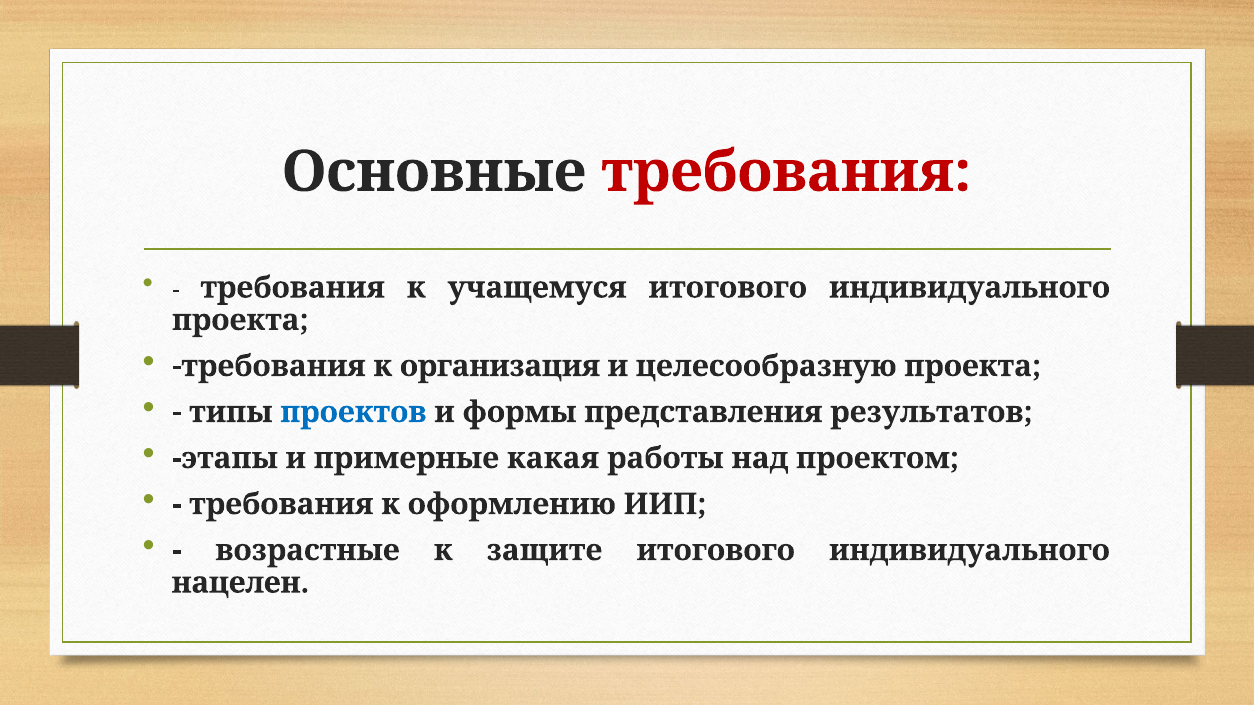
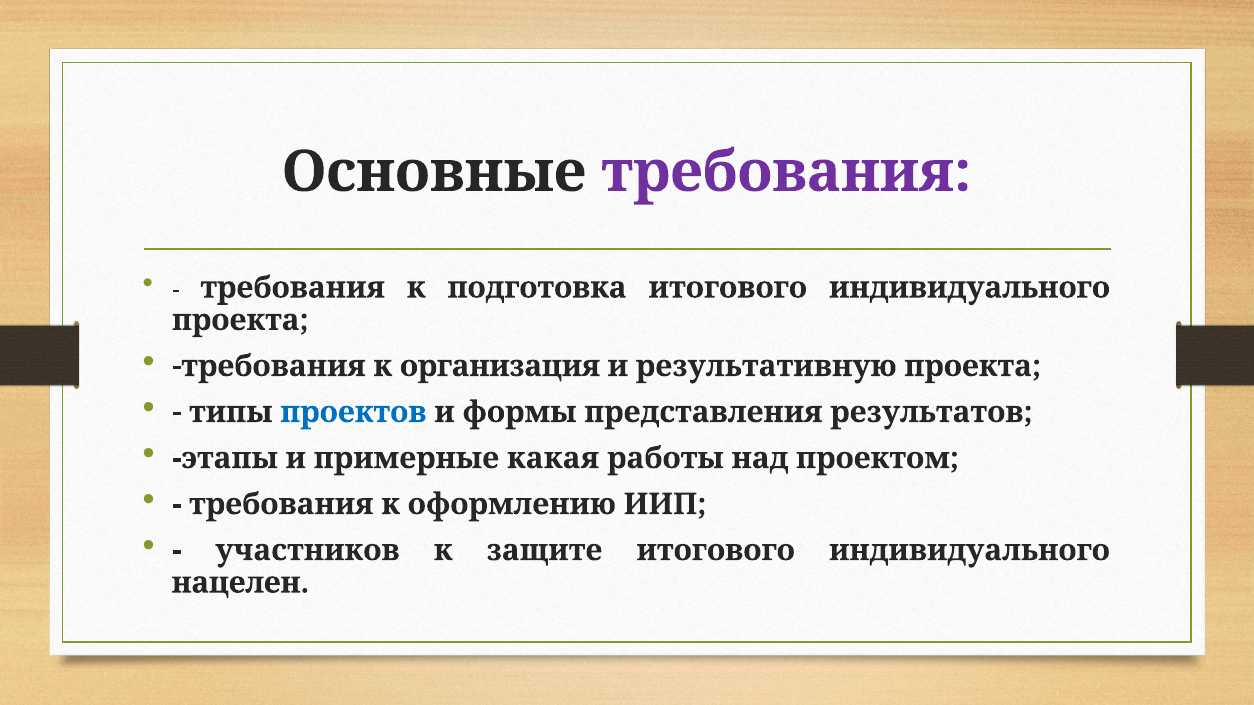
требования colour: red -> purple (786, 172)
учащемуся: учащемуся -> подготовка (537, 288)
целесообразную: целесообразную -> результативную (766, 366)
возрастные: возрастные -> участников (308, 551)
